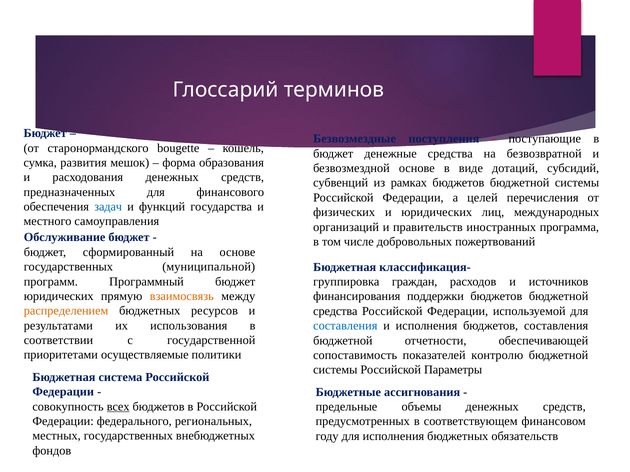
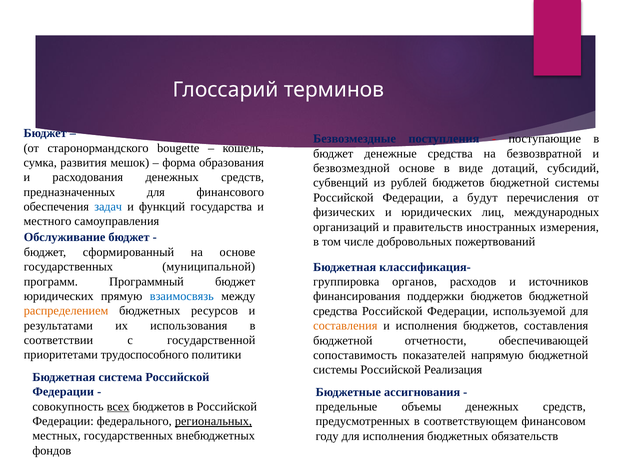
рамках: рамках -> рублей (409, 183)
целей: целей -> будут (482, 198)
программа: программа -> измерения (569, 227)
граждан: граждан -> органов (415, 282)
взаимосвязь colour: orange -> blue (182, 296)
составления colour: blue -> orange (345, 326)
осуществляемые: осуществляемые -> трудоспособного (145, 355)
контролю: контролю -> напрямую (497, 356)
Параметры: Параметры -> Реализация (453, 370)
региональных underline: none -> present (213, 422)
